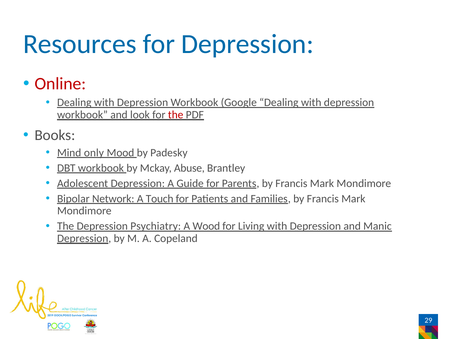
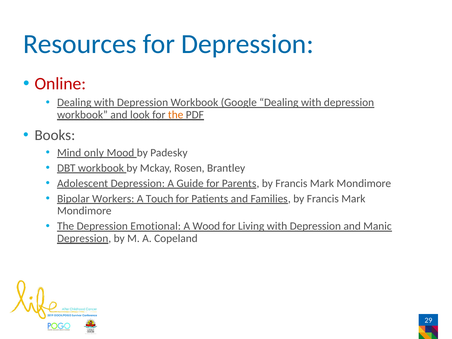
the colour: red -> orange (176, 115)
Abuse: Abuse -> Rosen (189, 168)
Network: Network -> Workers (113, 199)
Psychiatry: Psychiatry -> Emotional (156, 226)
